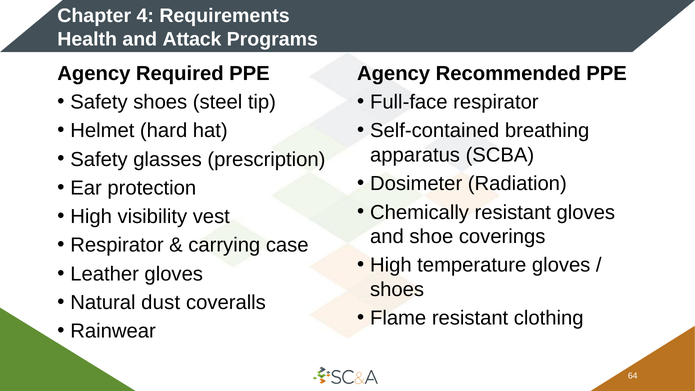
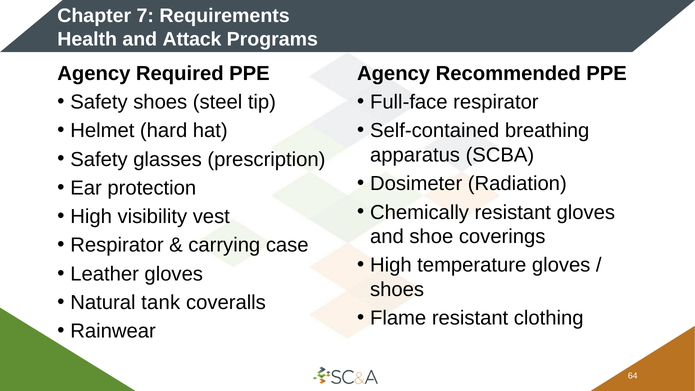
4: 4 -> 7 (145, 16)
dust: dust -> tank (161, 303)
